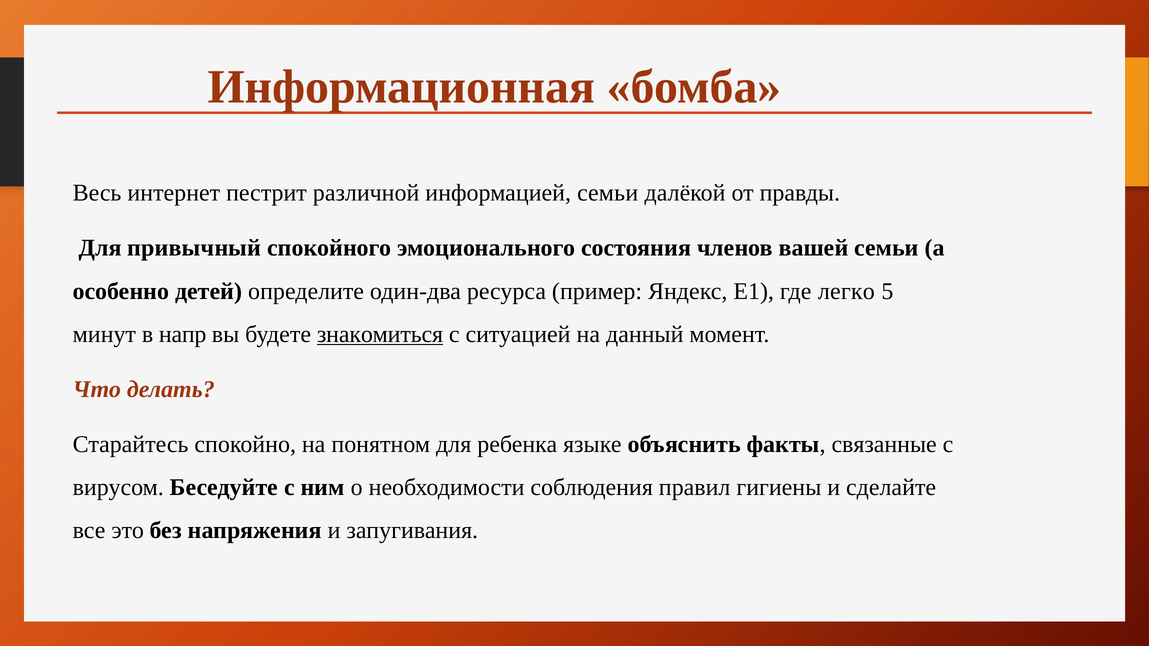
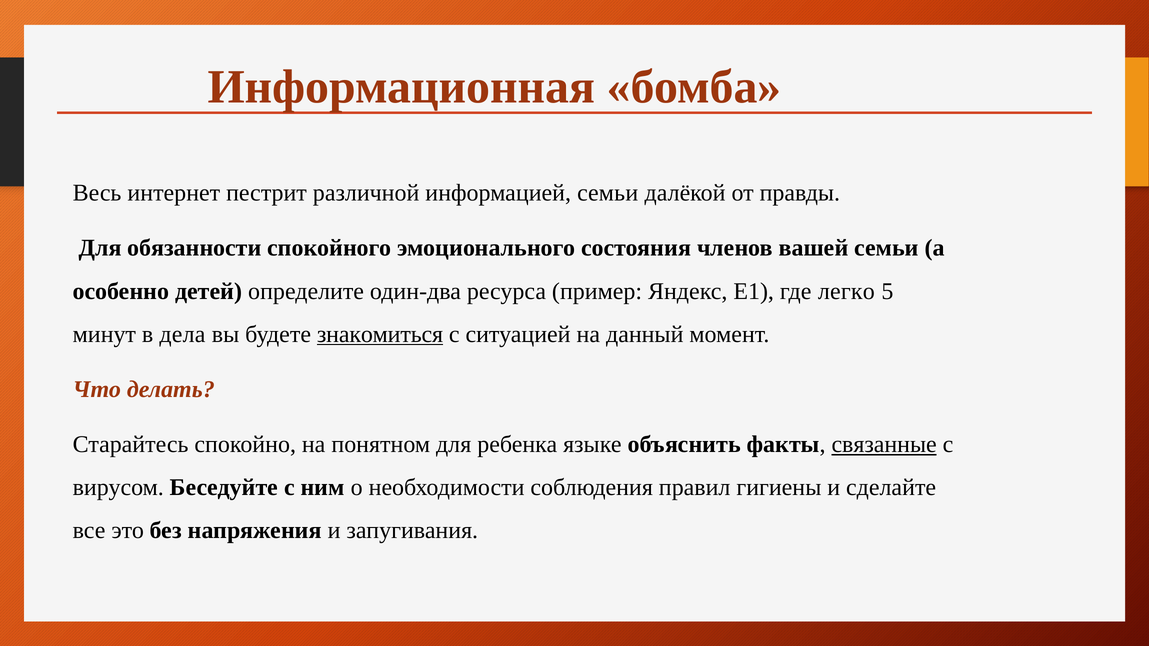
привычный: привычный -> обязанности (194, 248)
напр: напр -> дела (182, 334)
связанные underline: none -> present (884, 444)
